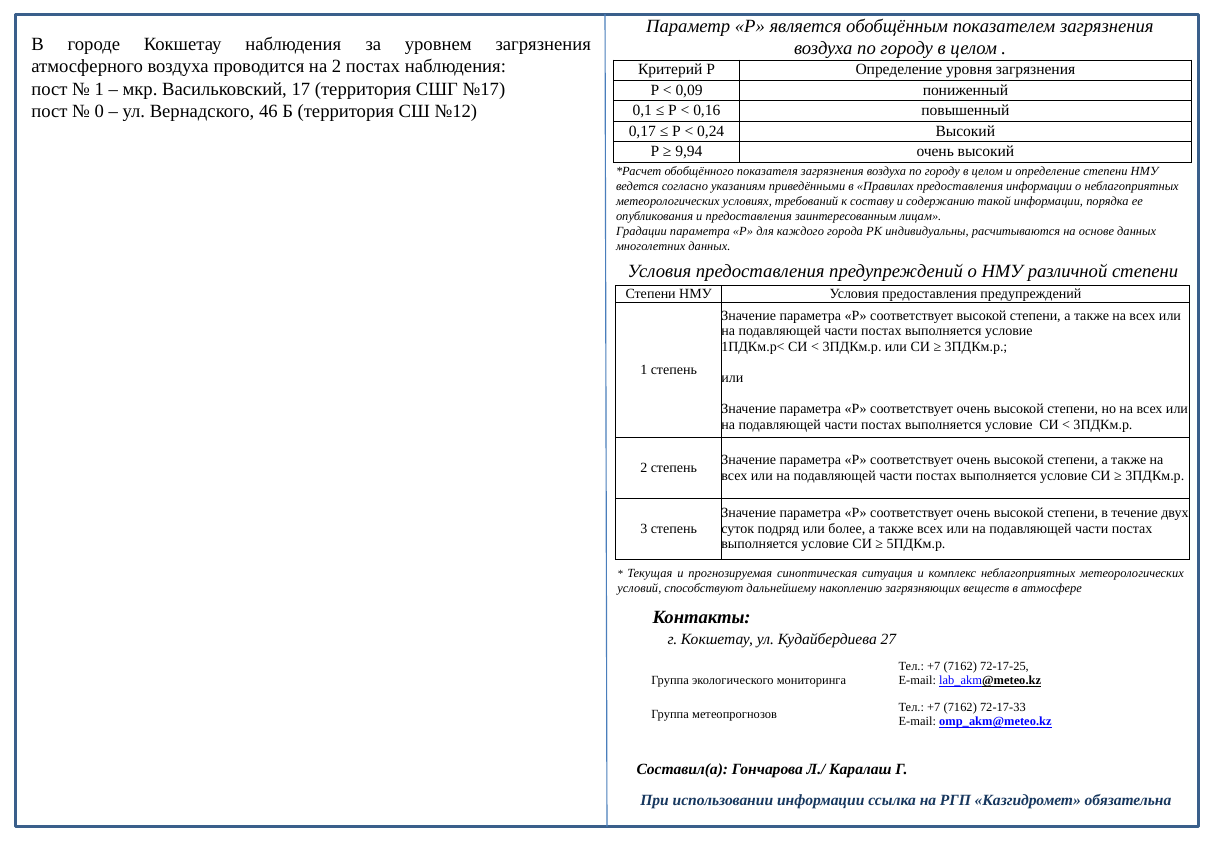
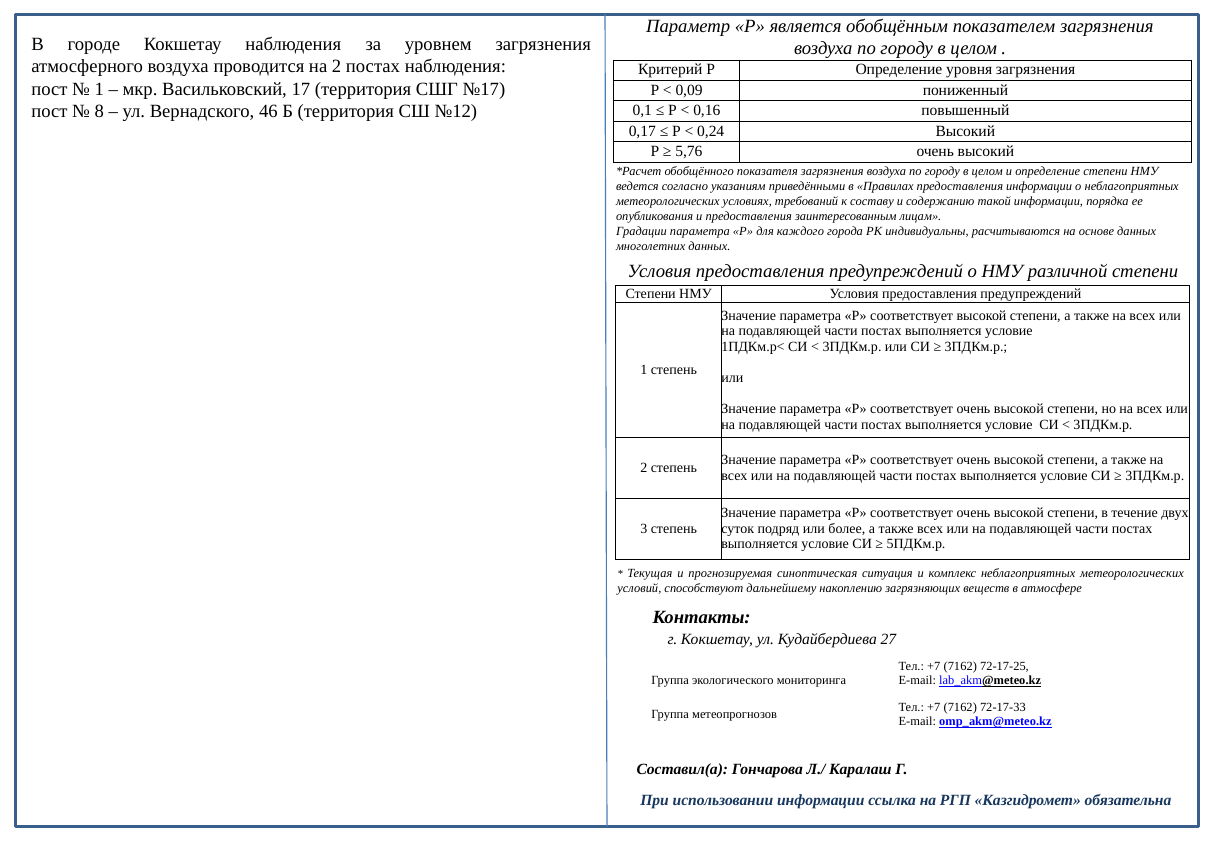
0: 0 -> 8 (99, 111)
9,94: 9,94 -> 5,76 (689, 151)
